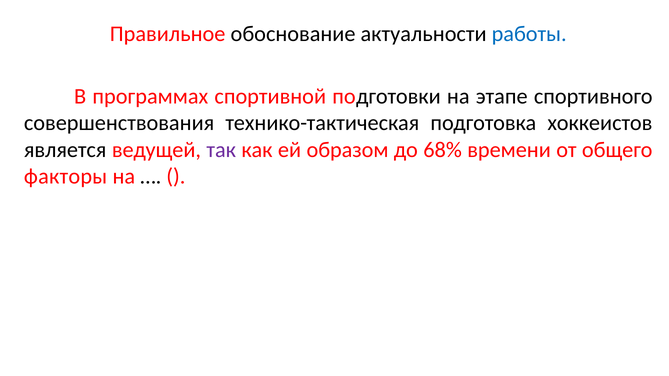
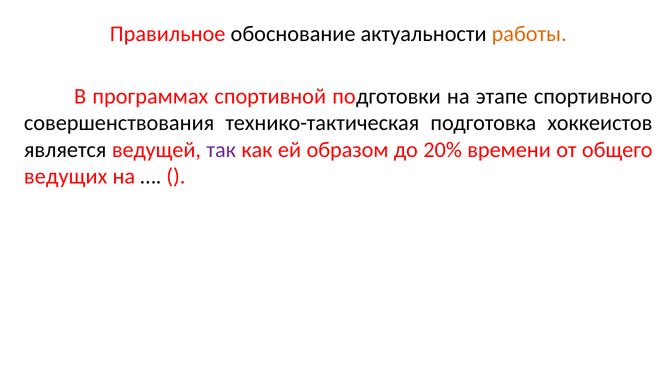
работы colour: blue -> orange (529, 34)
68%: 68% -> 20% (443, 150)
факторы: факторы -> ведущих (66, 177)
